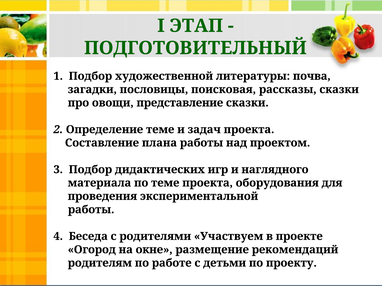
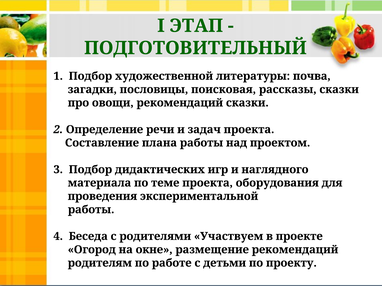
овощи представление: представление -> рекомендаций (180, 103)
Определение теме: теме -> речи (160, 130)
